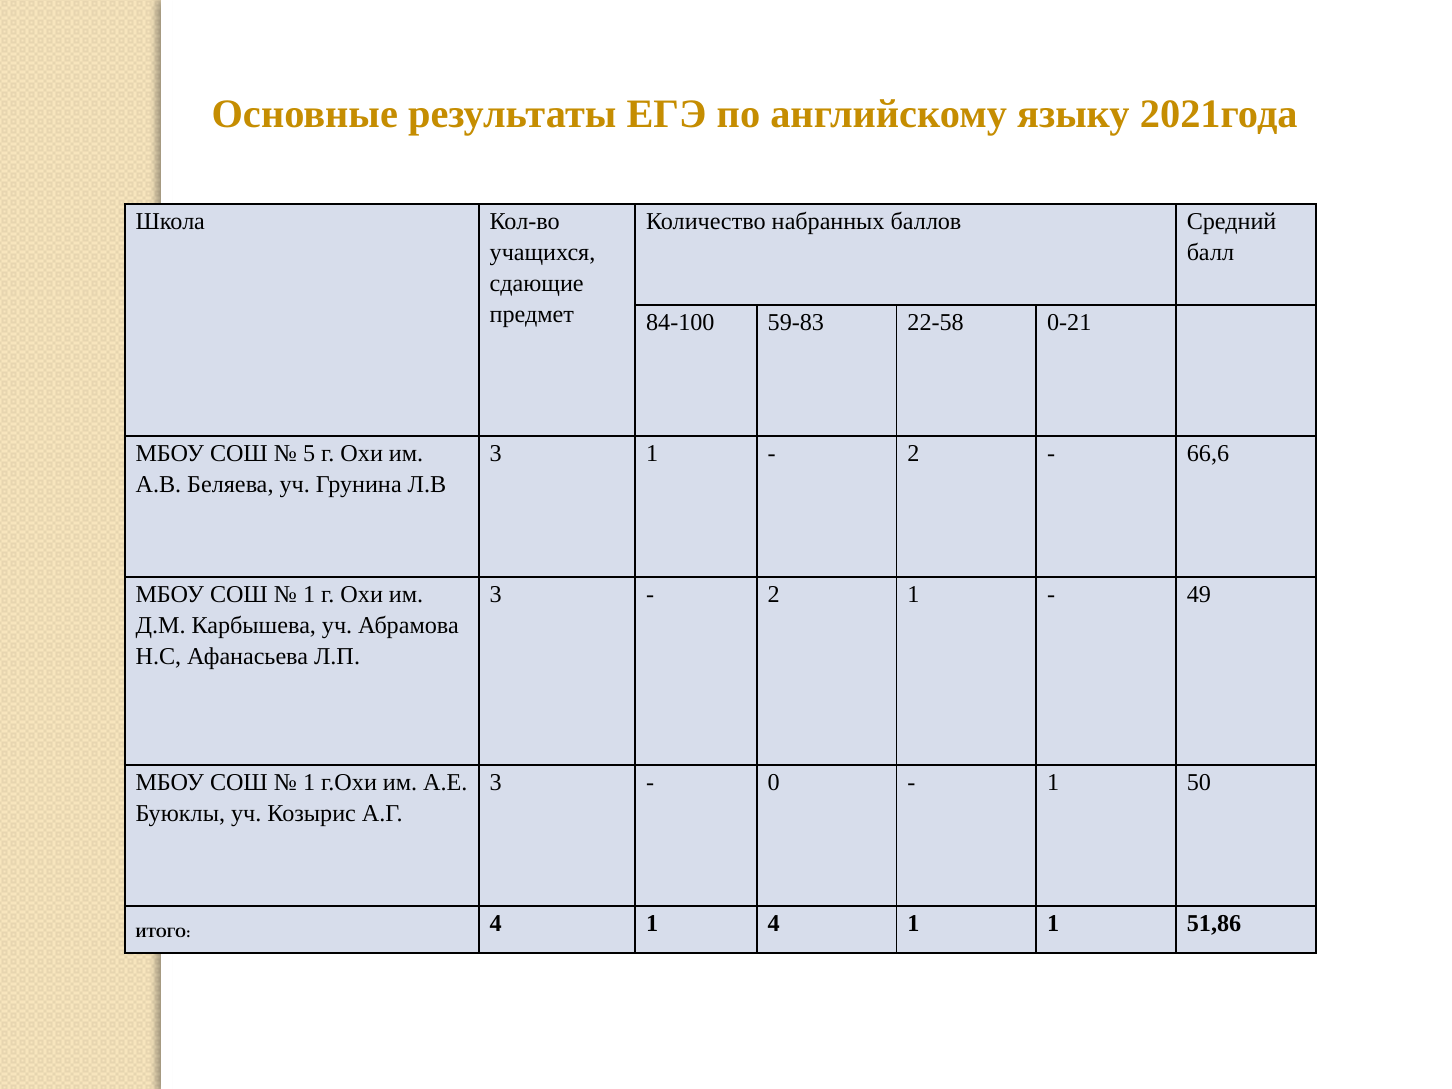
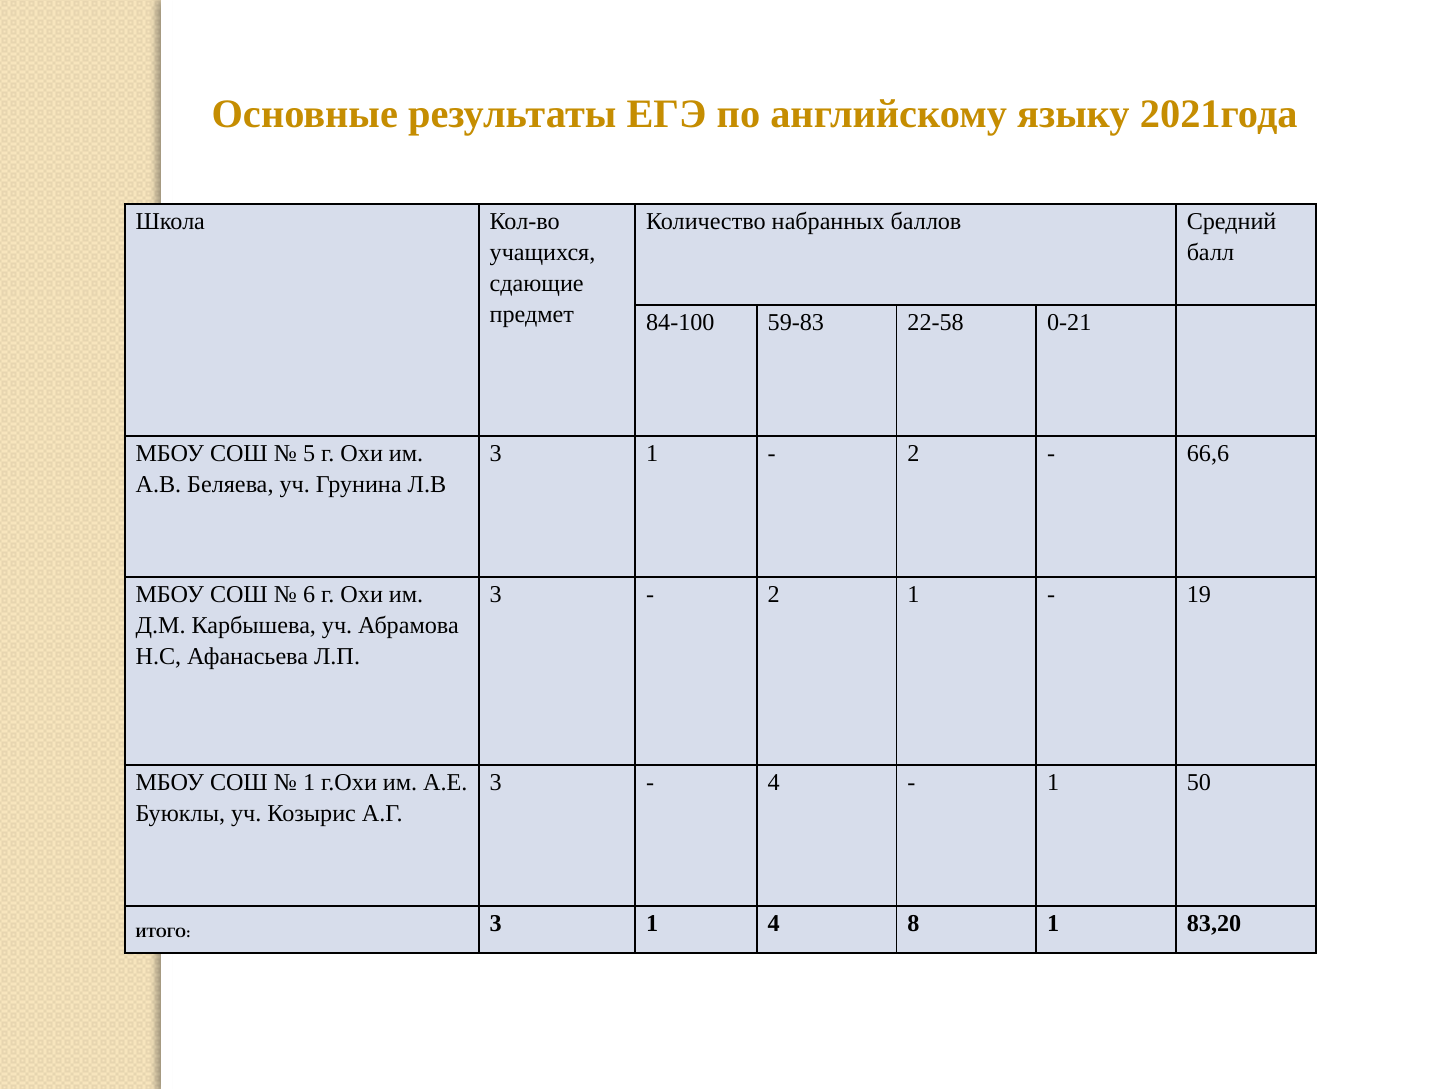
1: 1 -> 6 (309, 595)
49: 49 -> 19 (1199, 595)
0: 0 -> 4 (774, 782)
ИТОГО 4: 4 -> 3 (496, 923)
1 4 1: 1 -> 8 (913, 923)
51,86: 51,86 -> 83,20 (1214, 923)
